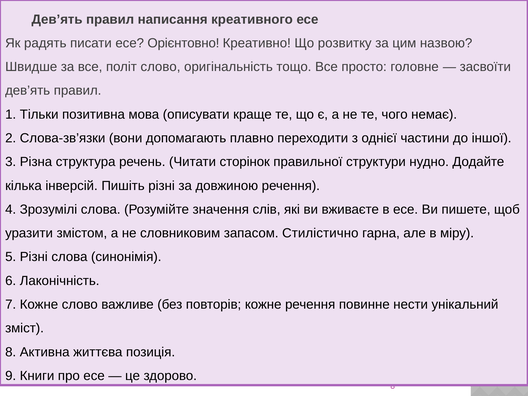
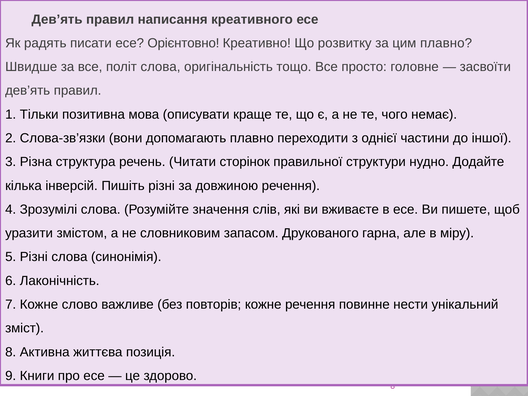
цим назвою: назвою -> плавно (446, 43)
політ слово: слово -> слова (160, 67)
Стилістично: Стилістично -> Друкованого (320, 233)
